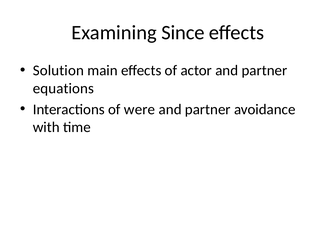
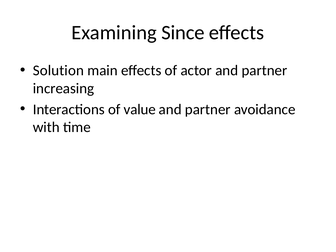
equations: equations -> increasing (63, 88)
were: were -> value (140, 109)
